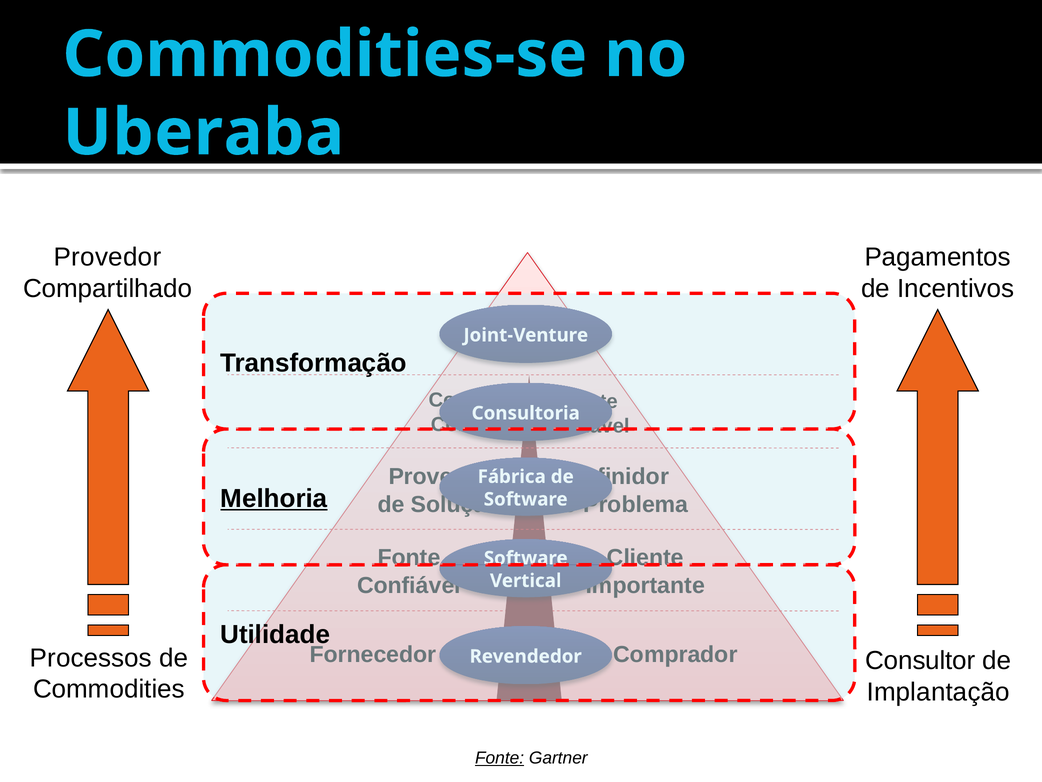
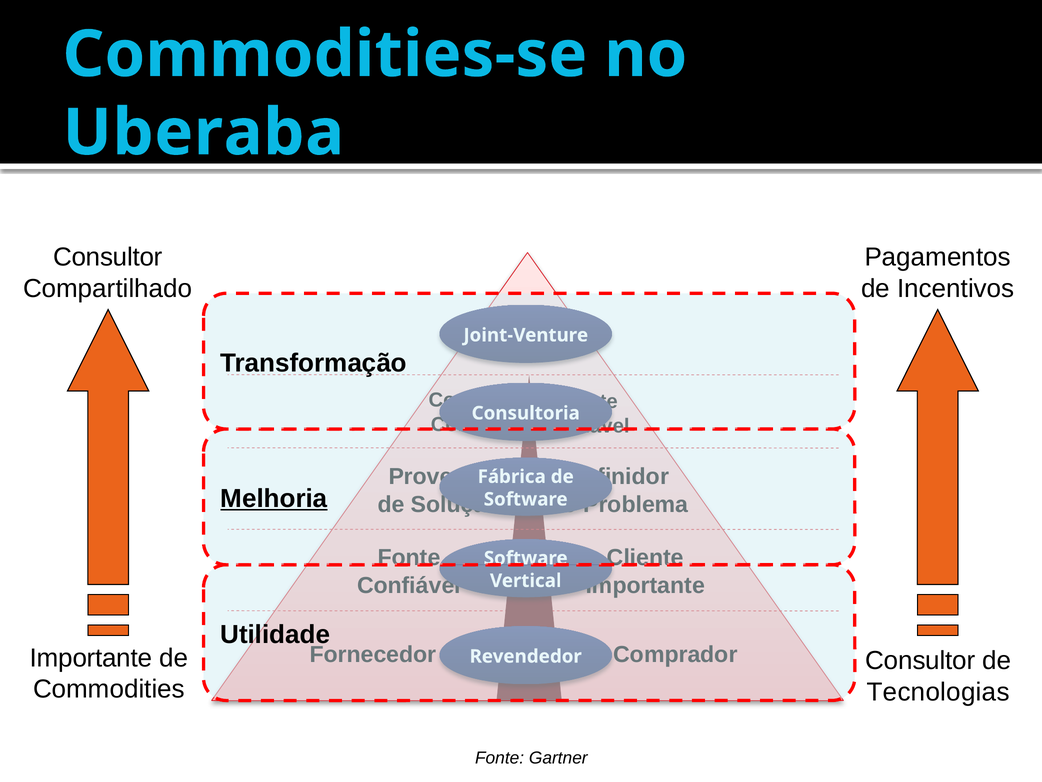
Provedor: Provedor -> Consultor (108, 257)
Processos: Processos -> Importante (91, 658)
Implantação: Implantação -> Tecnologias (938, 692)
Fonte underline: present -> none (500, 758)
